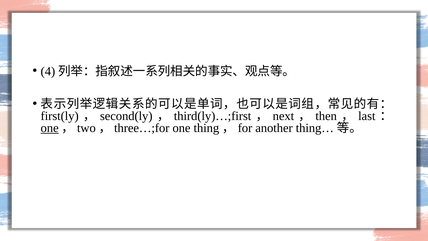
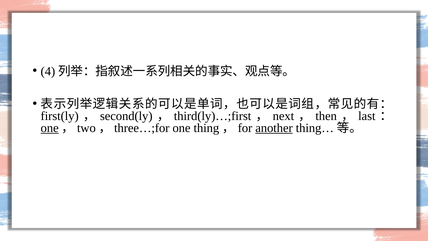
another underline: none -> present (274, 128)
